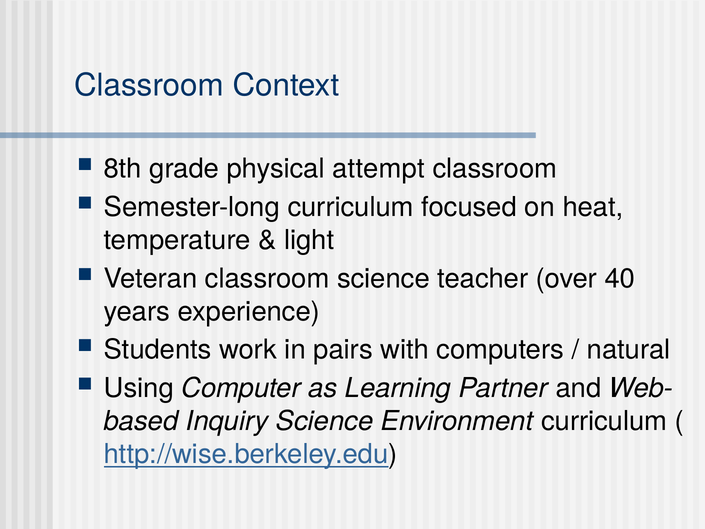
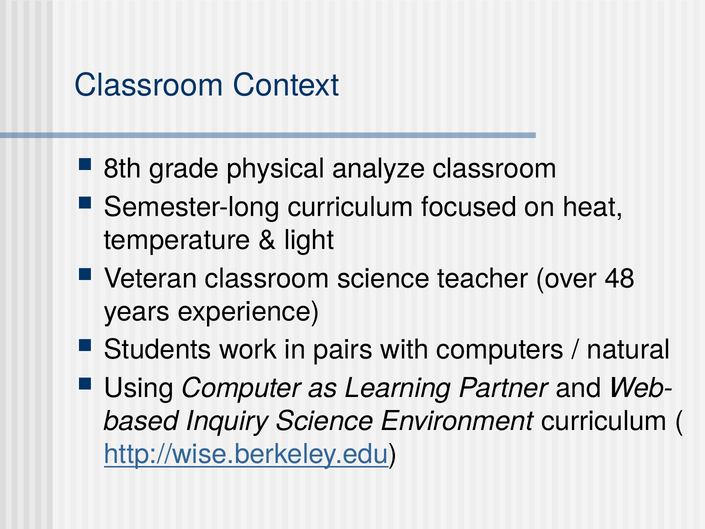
attempt: attempt -> analyze (379, 169)
40: 40 -> 48 (620, 278)
